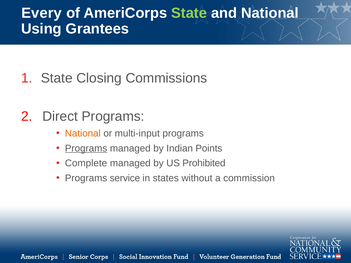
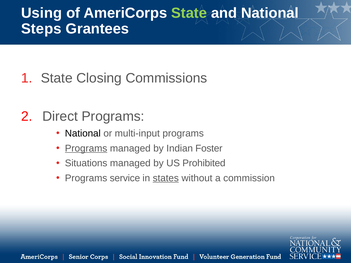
Every: Every -> Using (42, 13)
Using: Using -> Steps (41, 29)
National colour: orange -> black (83, 133)
Points: Points -> Foster (209, 148)
Complete: Complete -> Situations (86, 163)
states underline: none -> present (166, 178)
